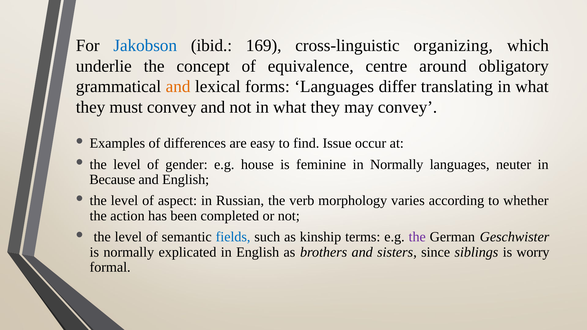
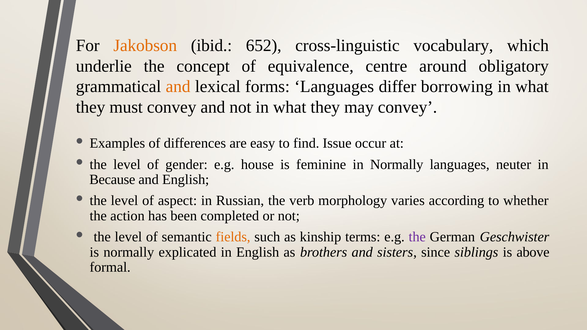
Jakobson colour: blue -> orange (145, 46)
169: 169 -> 652 (264, 46)
organizing: organizing -> vocabulary (453, 46)
translating: translating -> borrowing (457, 87)
fields colour: blue -> orange (233, 237)
worry: worry -> above (533, 252)
